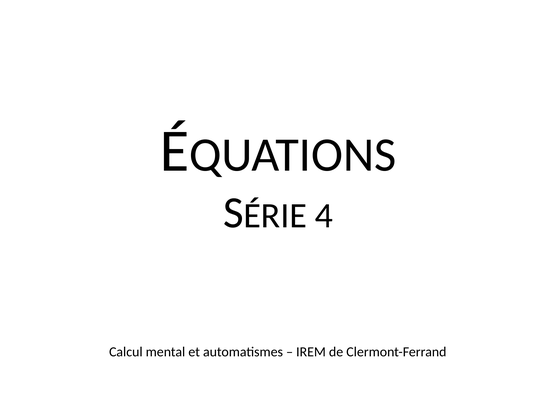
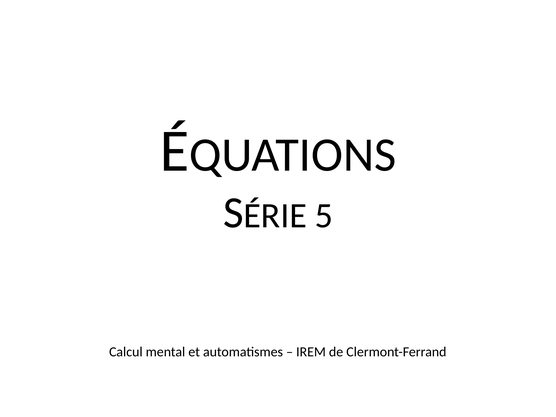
4: 4 -> 5 (324, 216)
